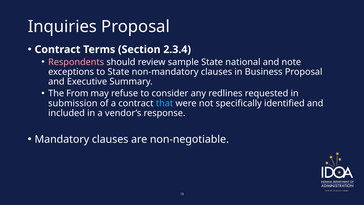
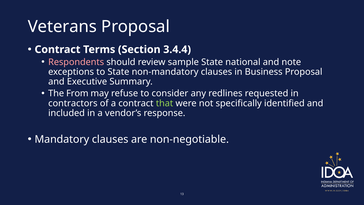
Inquiries: Inquiries -> Veterans (62, 27)
2.3.4: 2.3.4 -> 3.4.4 (177, 49)
submission: submission -> contractors (73, 103)
that colour: light blue -> light green (165, 103)
